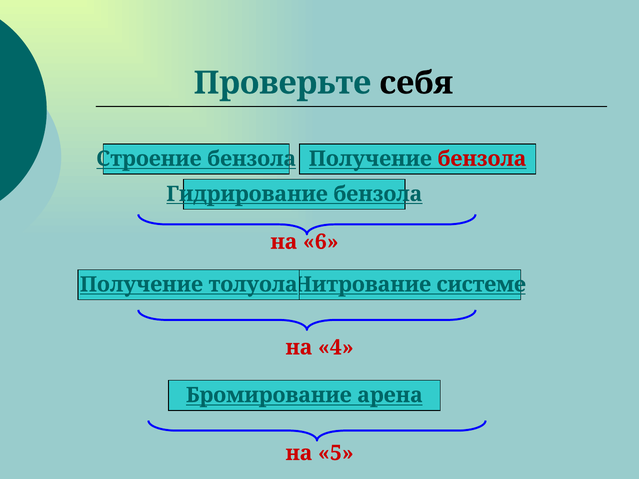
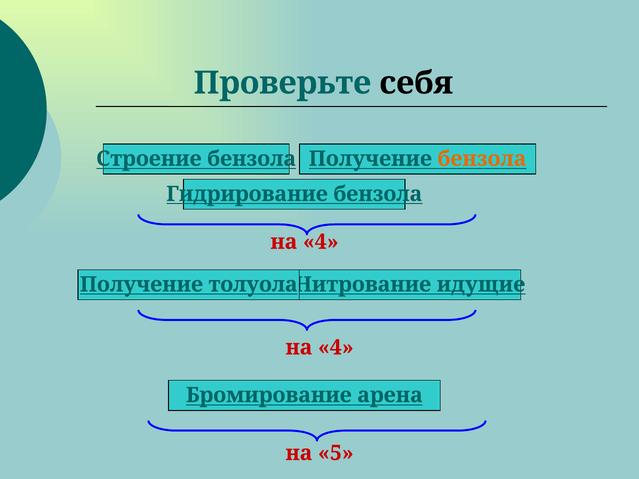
бензола colour: red -> orange (482, 159)
6: 6 -> 4 (321, 242)
системе: системе -> идущие (481, 285)
